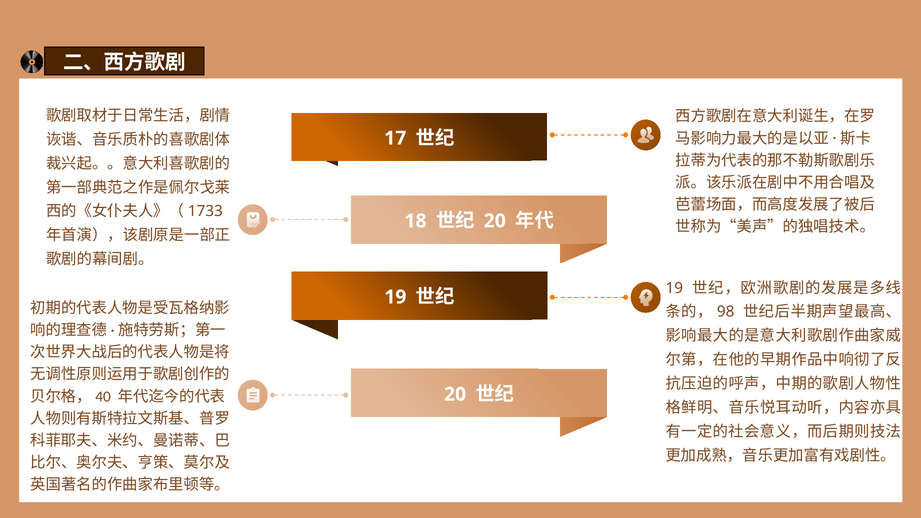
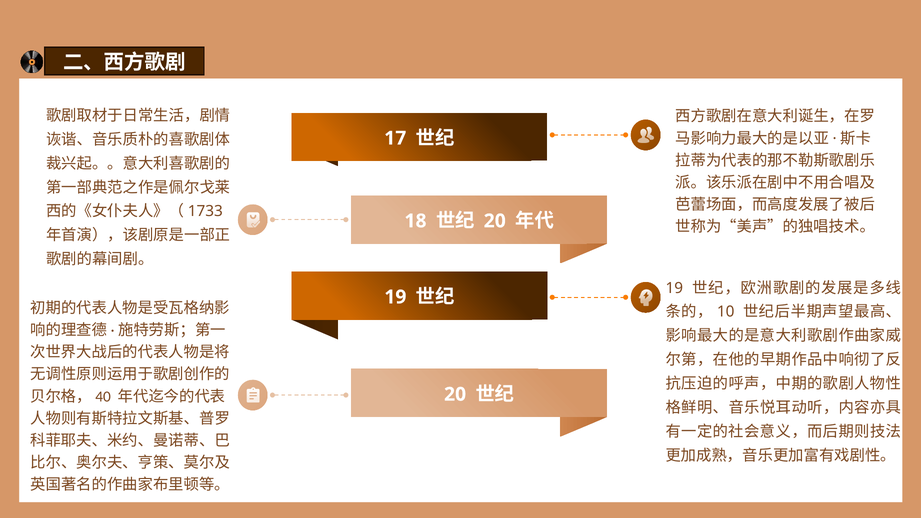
98: 98 -> 10 (726, 312)
